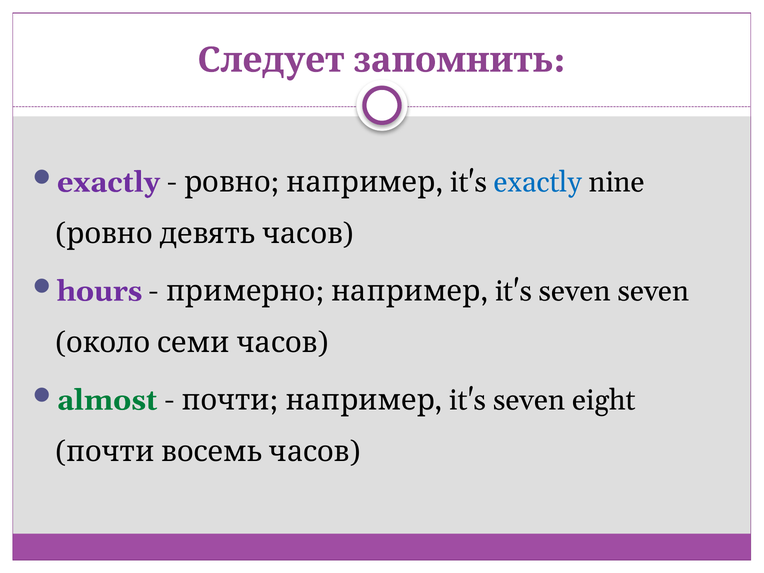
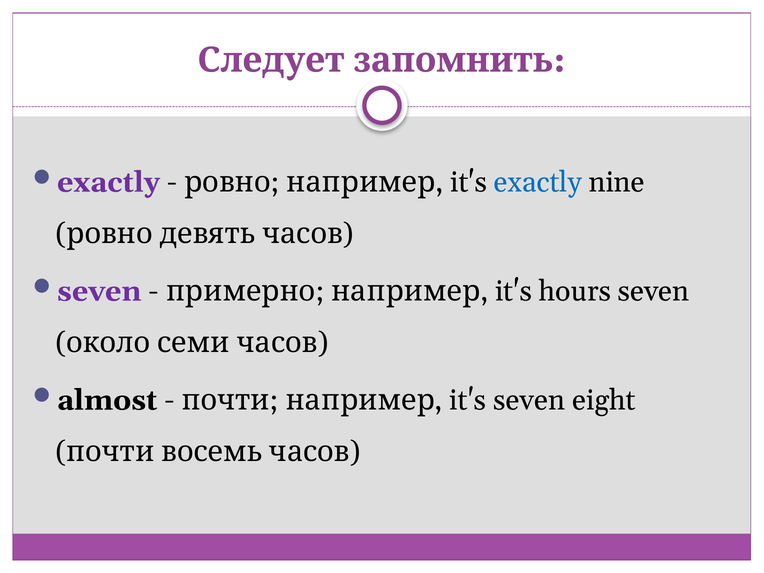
hours: hours -> seven (99, 291)
примерно например it's seven: seven -> hours (575, 291)
almost colour: green -> black (107, 400)
